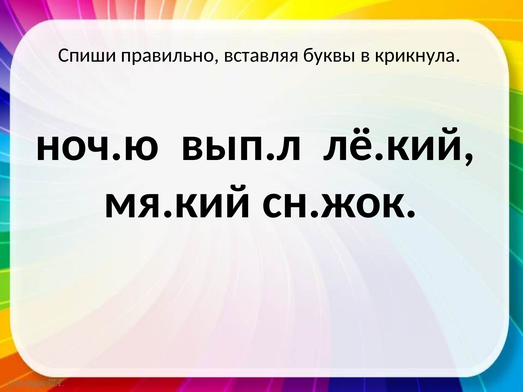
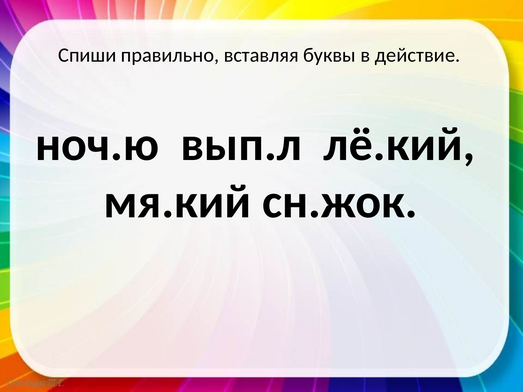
крикнула: крикнула -> действие (418, 55)
